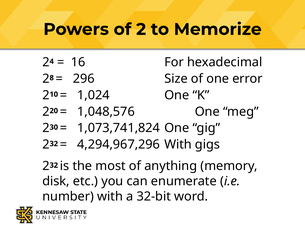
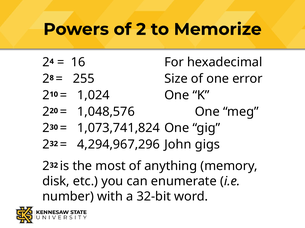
296: 296 -> 255 (84, 79)
4,294,967,296 With: With -> John (178, 145)
